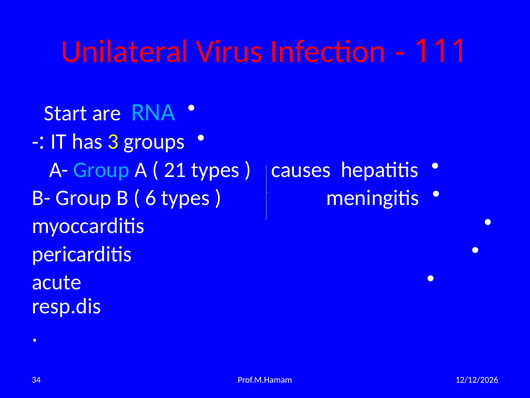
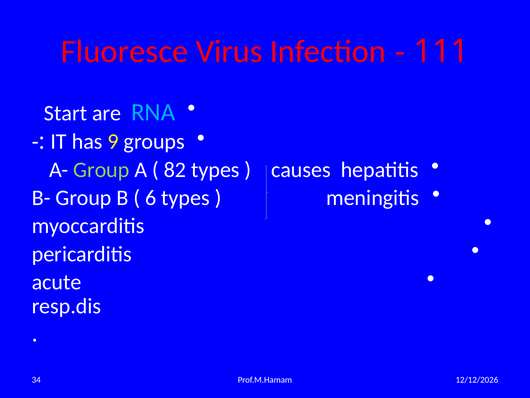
Unilateral: Unilateral -> Fluoresce (125, 51)
3: 3 -> 9 (113, 141)
Group colour: light blue -> light green (101, 170)
21: 21 -> 82 (175, 170)
